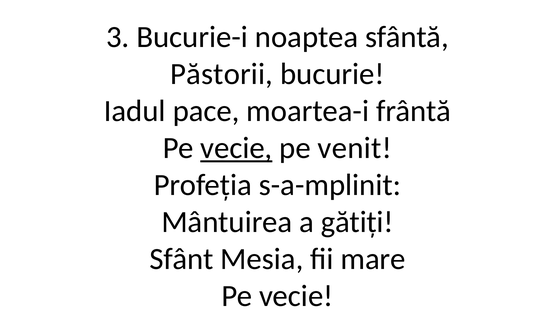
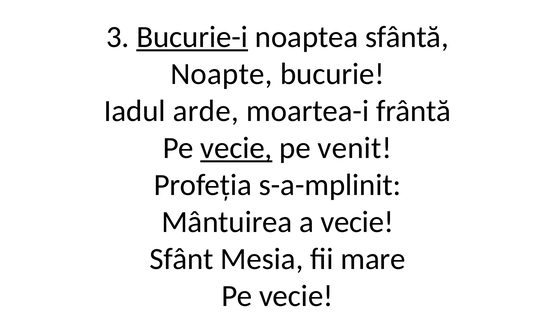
Bucurie-i underline: none -> present (192, 37)
Păstorii: Păstorii -> Noapte (221, 74)
pace: pace -> arde (206, 111)
a gătiți: gătiți -> vecie (357, 222)
